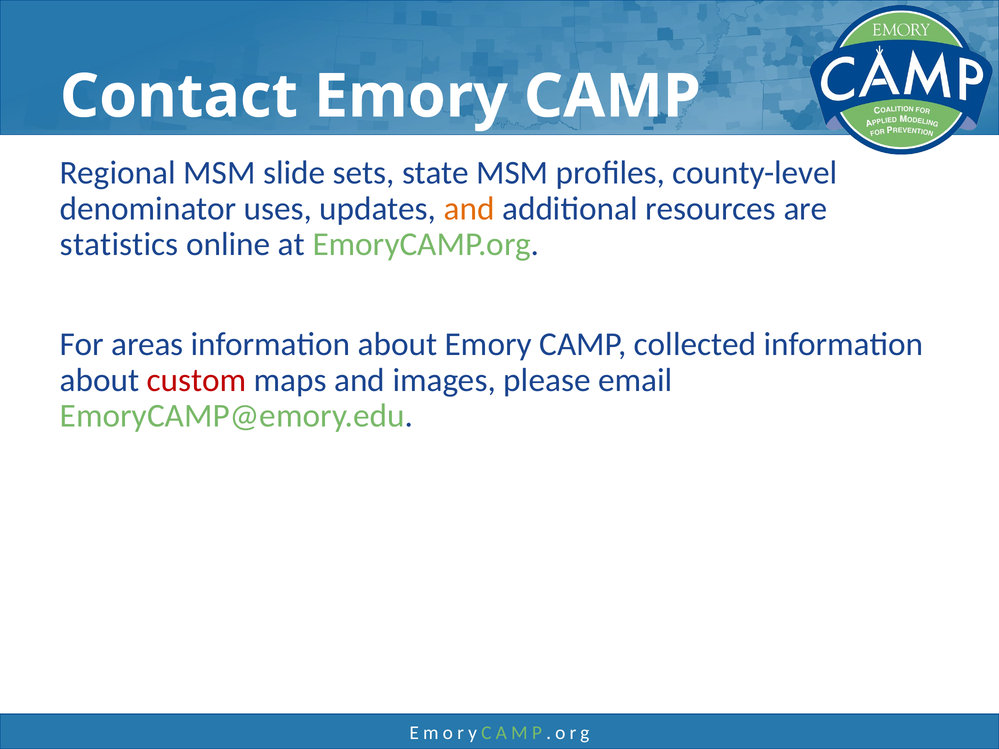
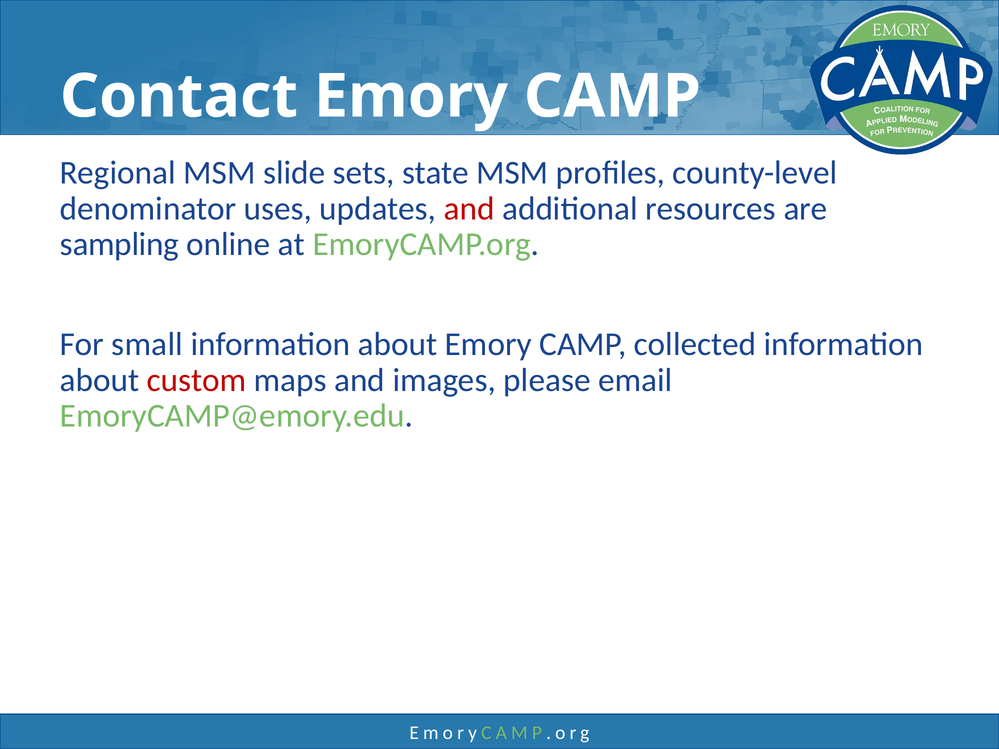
and colour: orange -> red (469, 209)
statistics: statistics -> sampling (119, 245)
areas: areas -> small (147, 344)
